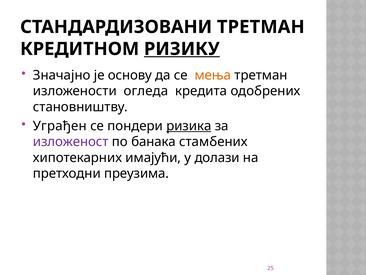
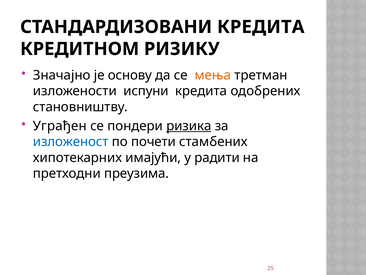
СТАНДАРДИЗОВАНИ ТРЕТМАН: ТРЕТМАН -> КРЕДИТА (261, 27)
РИЗИКУ underline: present -> none (182, 49)
огледа: огледа -> испуни (146, 91)
изложеност colour: purple -> blue (71, 142)
банака: банака -> почети (154, 142)
долази: долази -> радити (217, 157)
